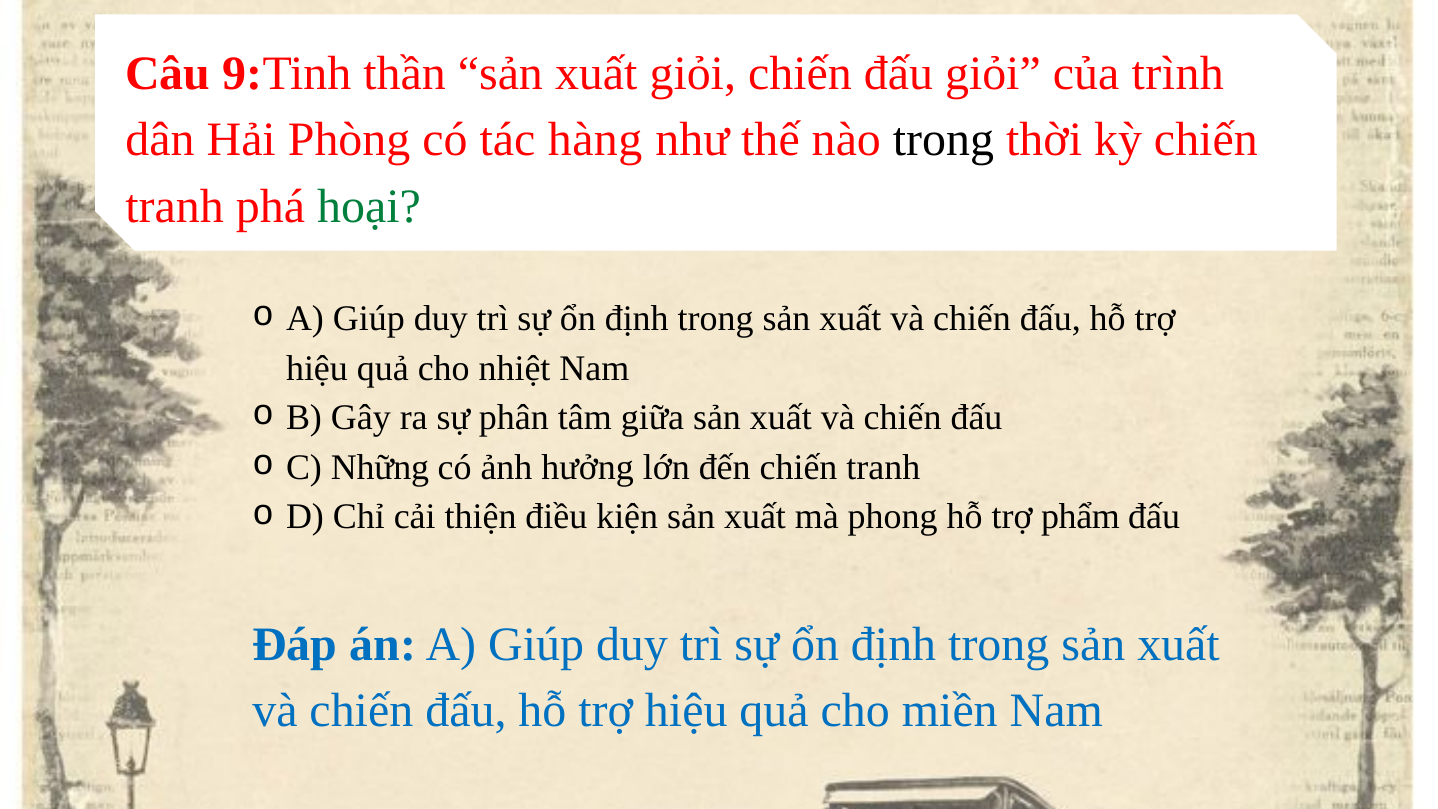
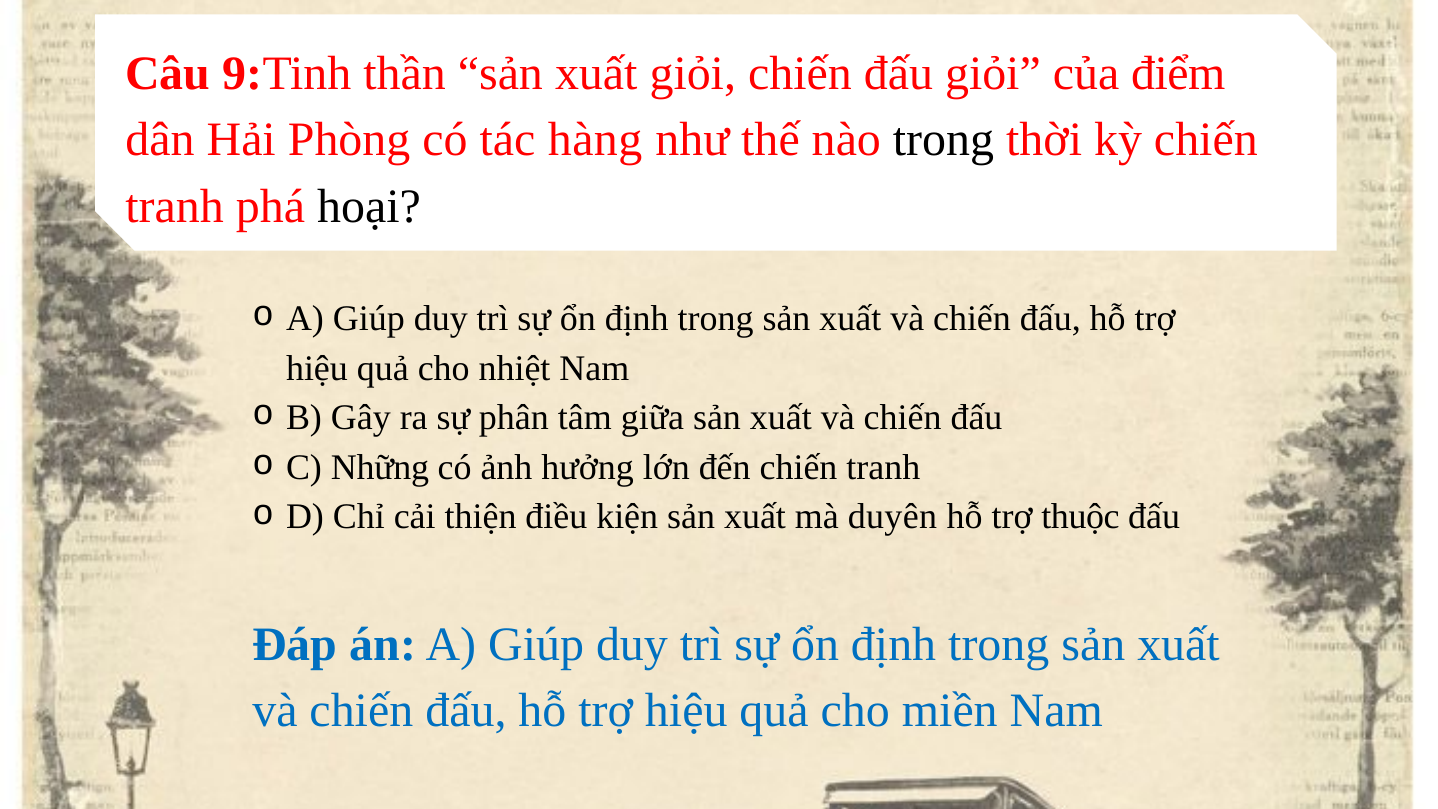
trình: trình -> điểm (1178, 74)
hoại colour: green -> black (369, 206)
phong: phong -> duyên (892, 517)
phẩm: phẩm -> thuộc (1080, 517)
